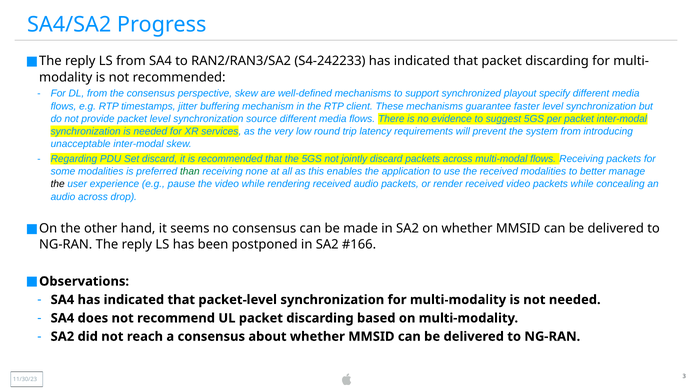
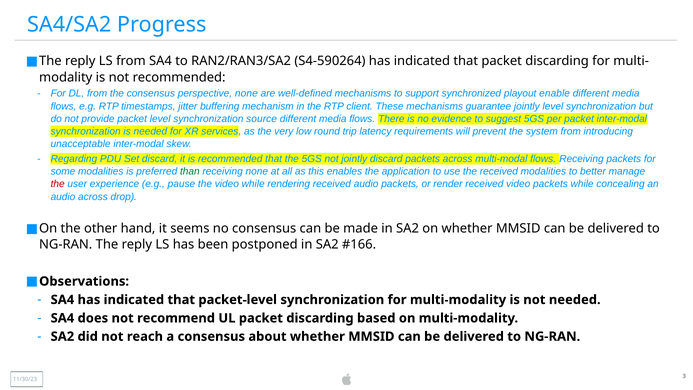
S4-242233: S4-242233 -> S4-590264 (330, 61)
perspective skew: skew -> none (246, 94)
specify: specify -> enable (555, 94)
guarantee faster: faster -> jointly (527, 106)
the colour: black -> red (58, 184)
